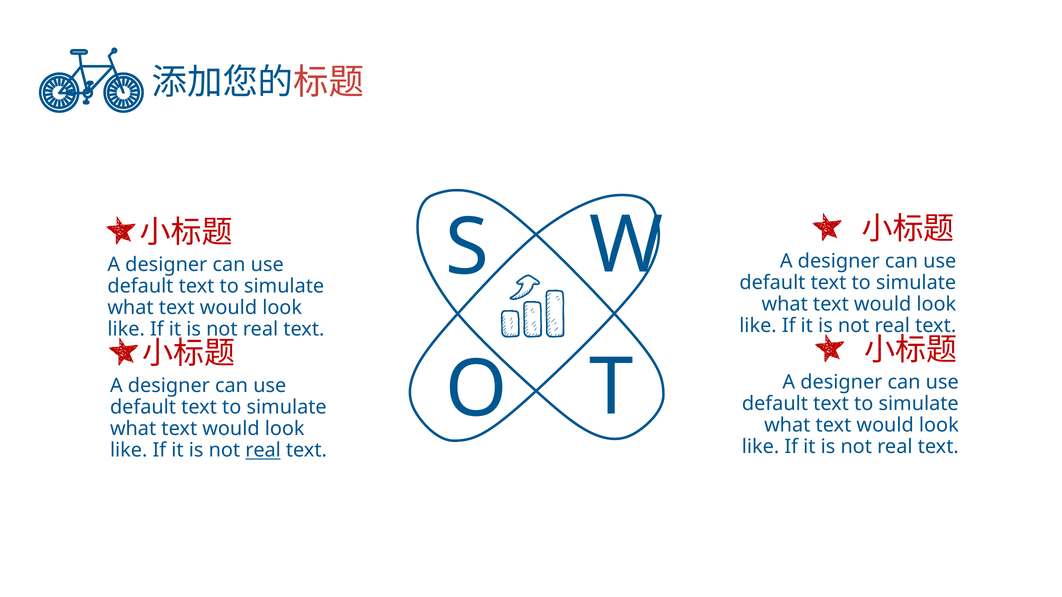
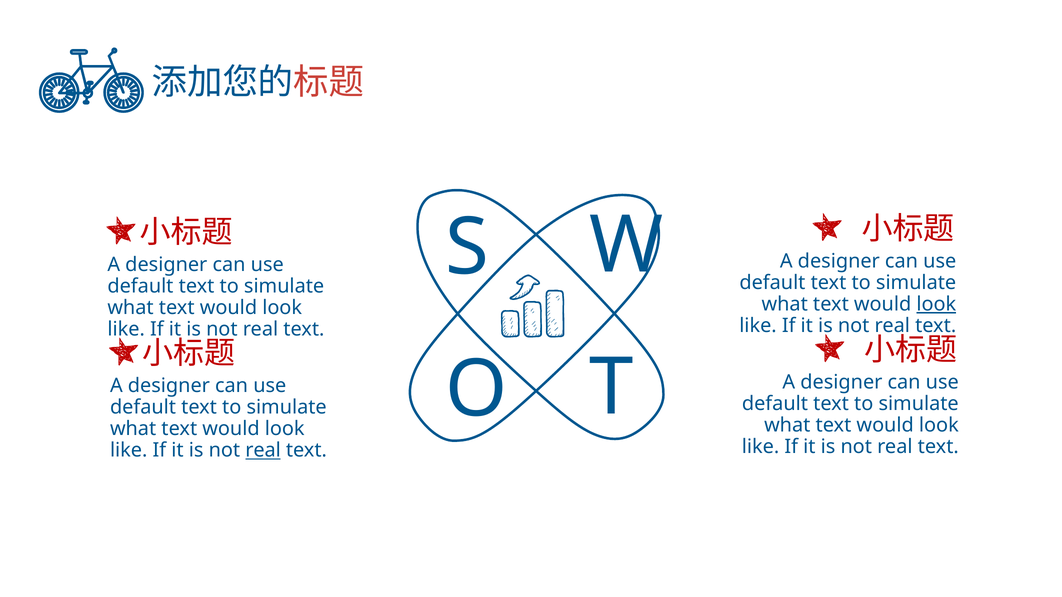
look underline: none -> present (936, 304)
